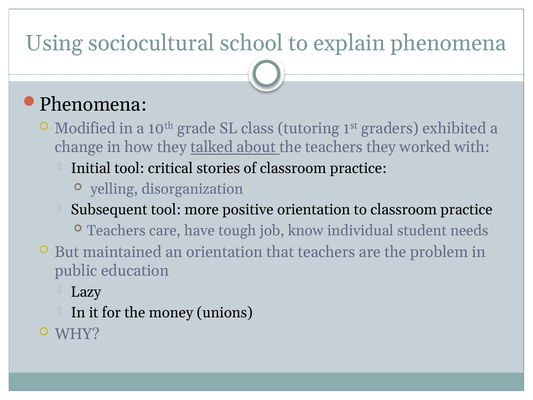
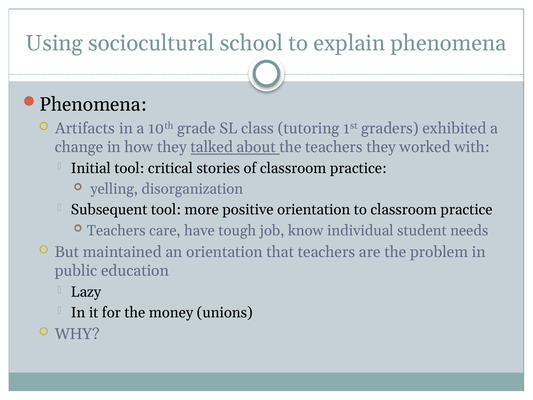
Modified: Modified -> Artifacts (85, 128)
